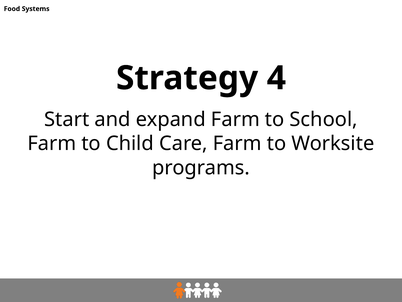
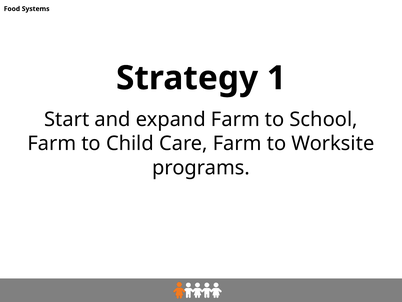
4: 4 -> 1 (276, 78)
